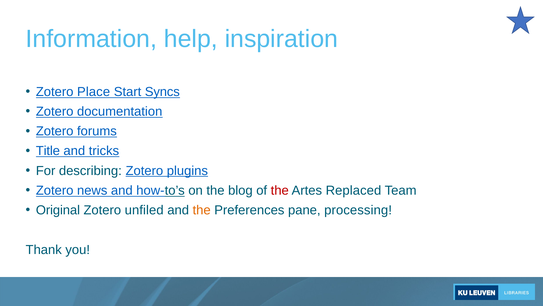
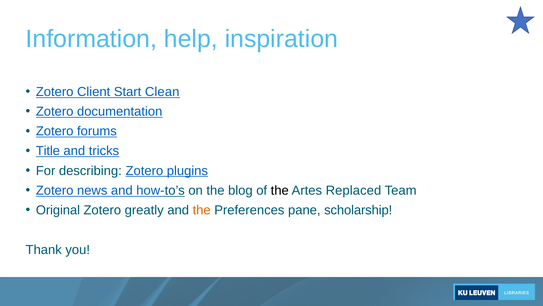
Place: Place -> Client (94, 92)
Syncs: Syncs -> Clean (162, 92)
the colour: red -> black (280, 190)
unfiled: unfiled -> greatly (144, 210)
processing: processing -> scholarship (358, 210)
